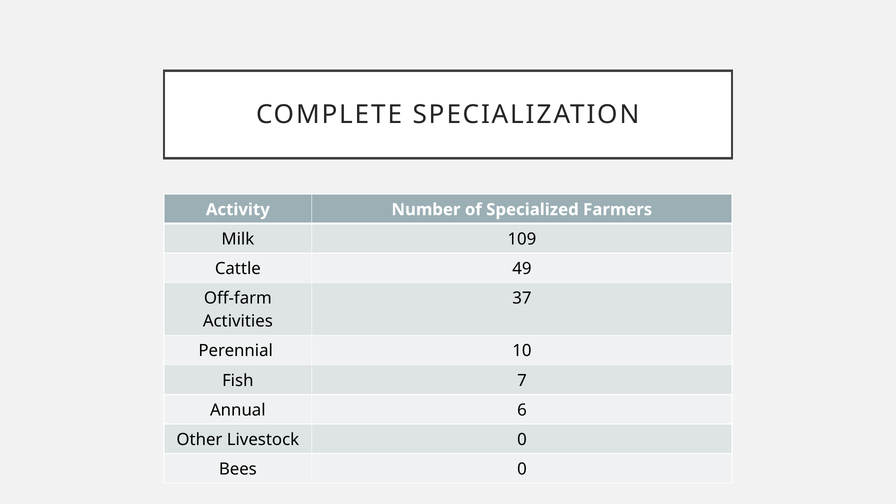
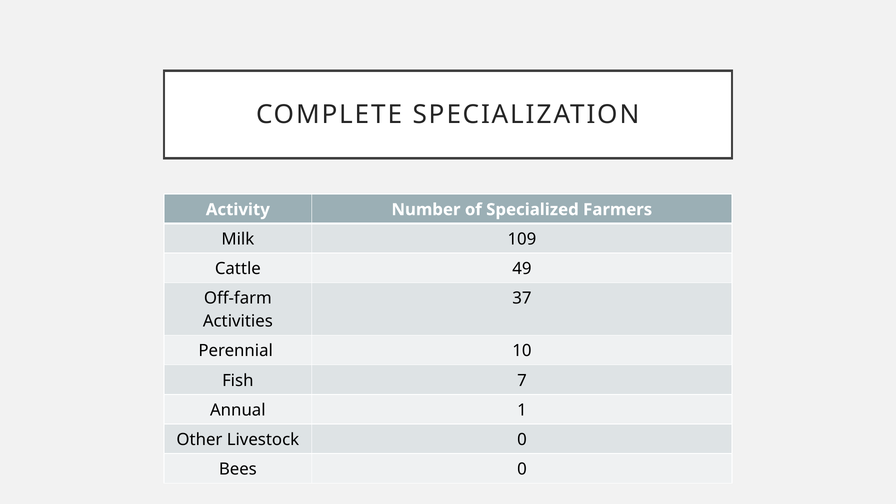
6: 6 -> 1 (522, 410)
